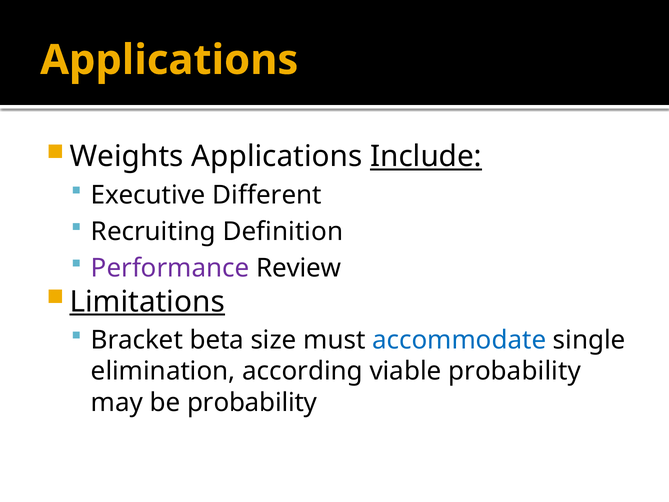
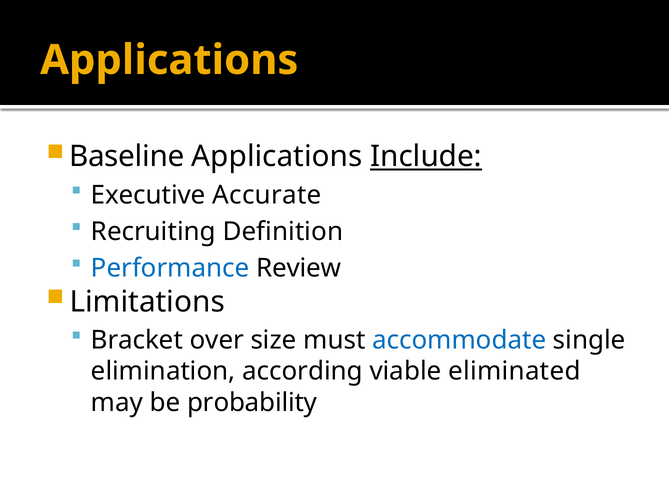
Weights: Weights -> Baseline (127, 156)
Different: Different -> Accurate (267, 195)
Performance colour: purple -> blue (170, 268)
Limitations underline: present -> none (147, 302)
beta: beta -> over (217, 340)
viable probability: probability -> eliminated (514, 371)
